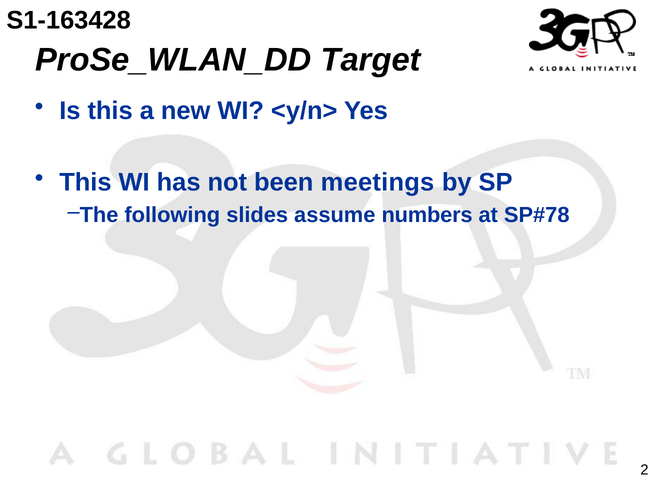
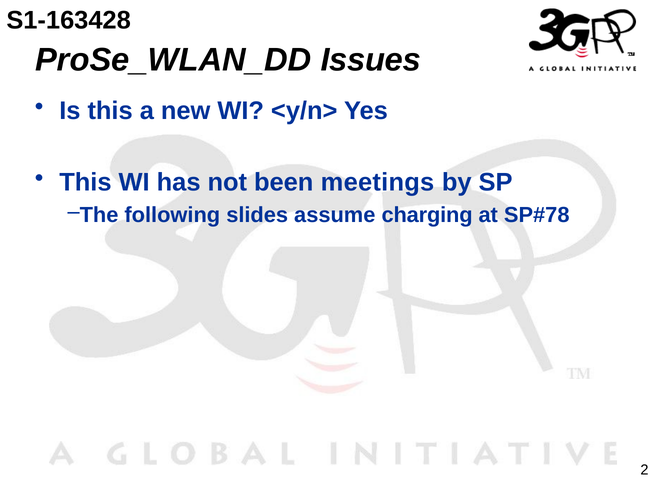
Target: Target -> Issues (371, 60)
numbers: numbers -> charging (427, 215)
